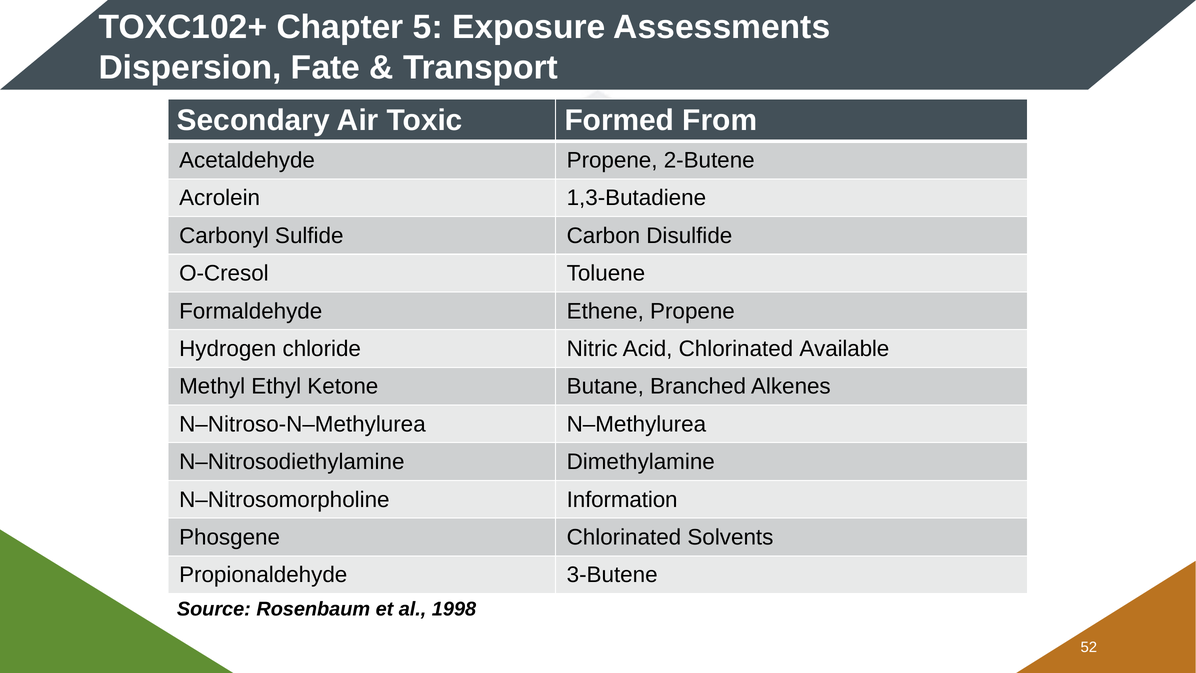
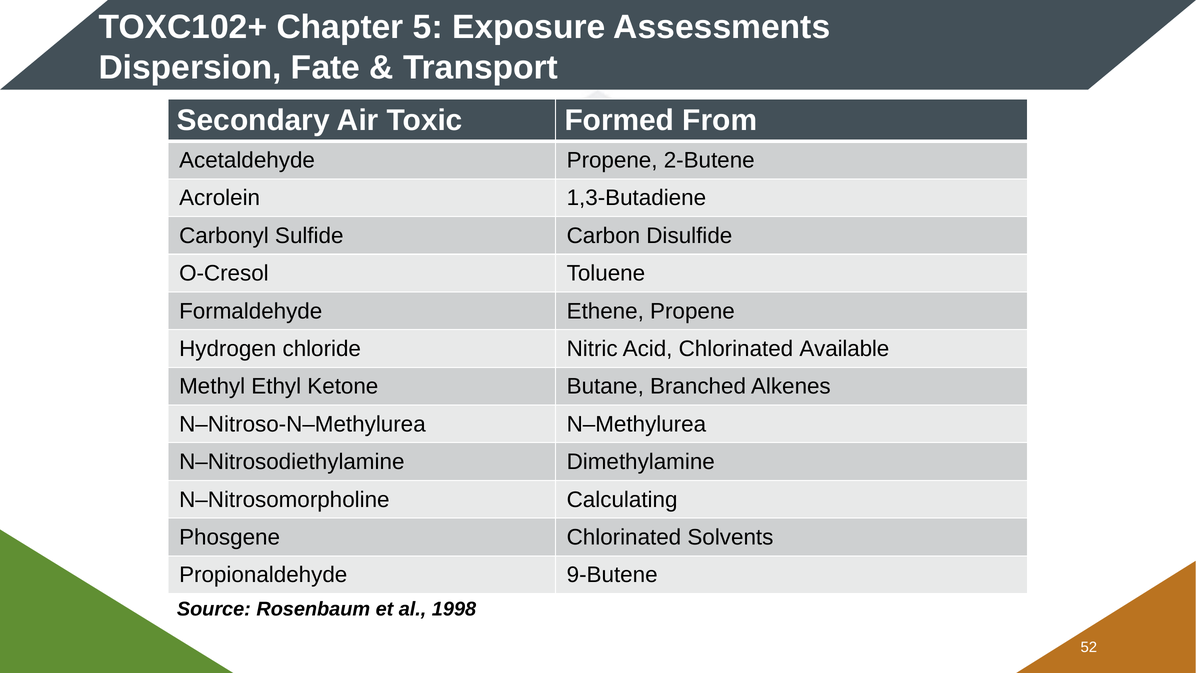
Information: Information -> Calculating (622, 499)
3-Butene: 3-Butene -> 9-Butene (612, 575)
